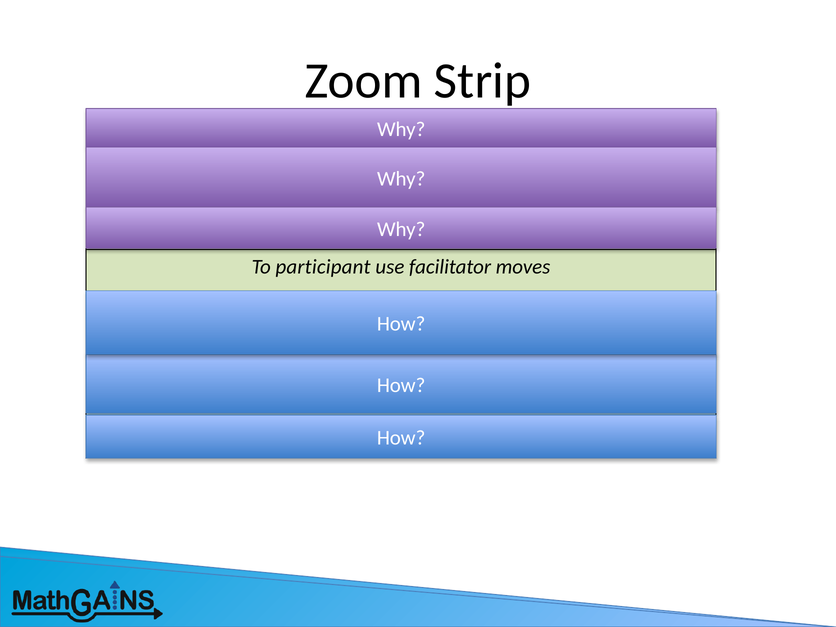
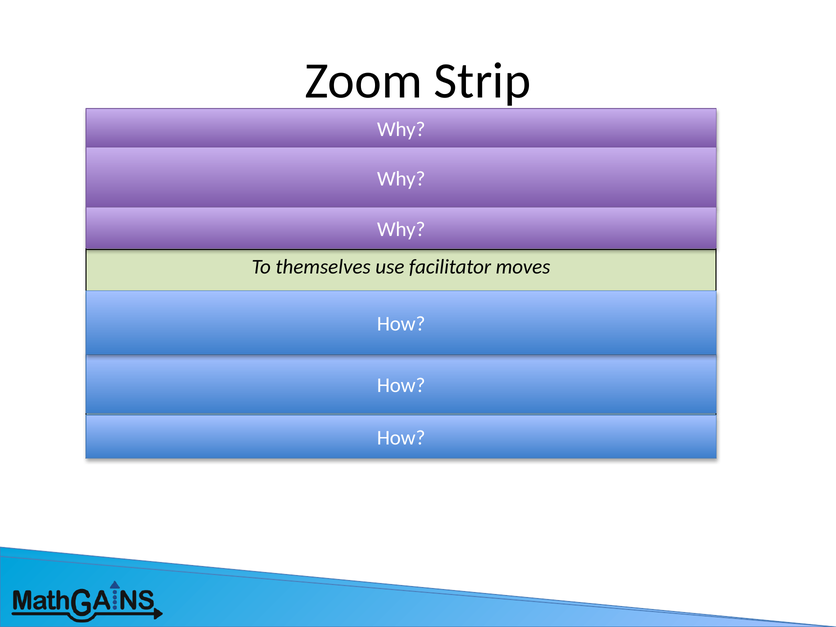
participant: participant -> themselves (323, 267)
